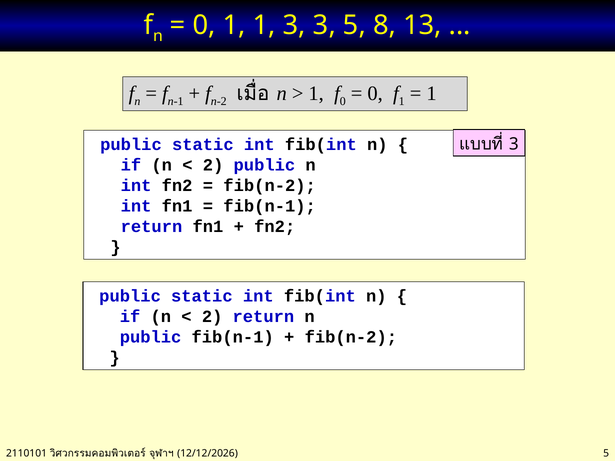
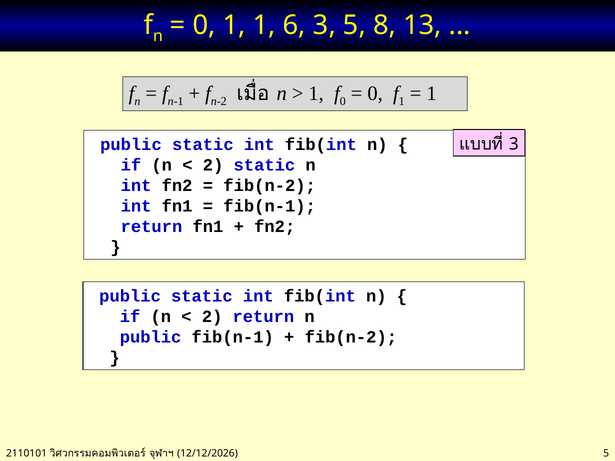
1 3: 3 -> 6 (294, 25)
2 public: public -> static (264, 165)
